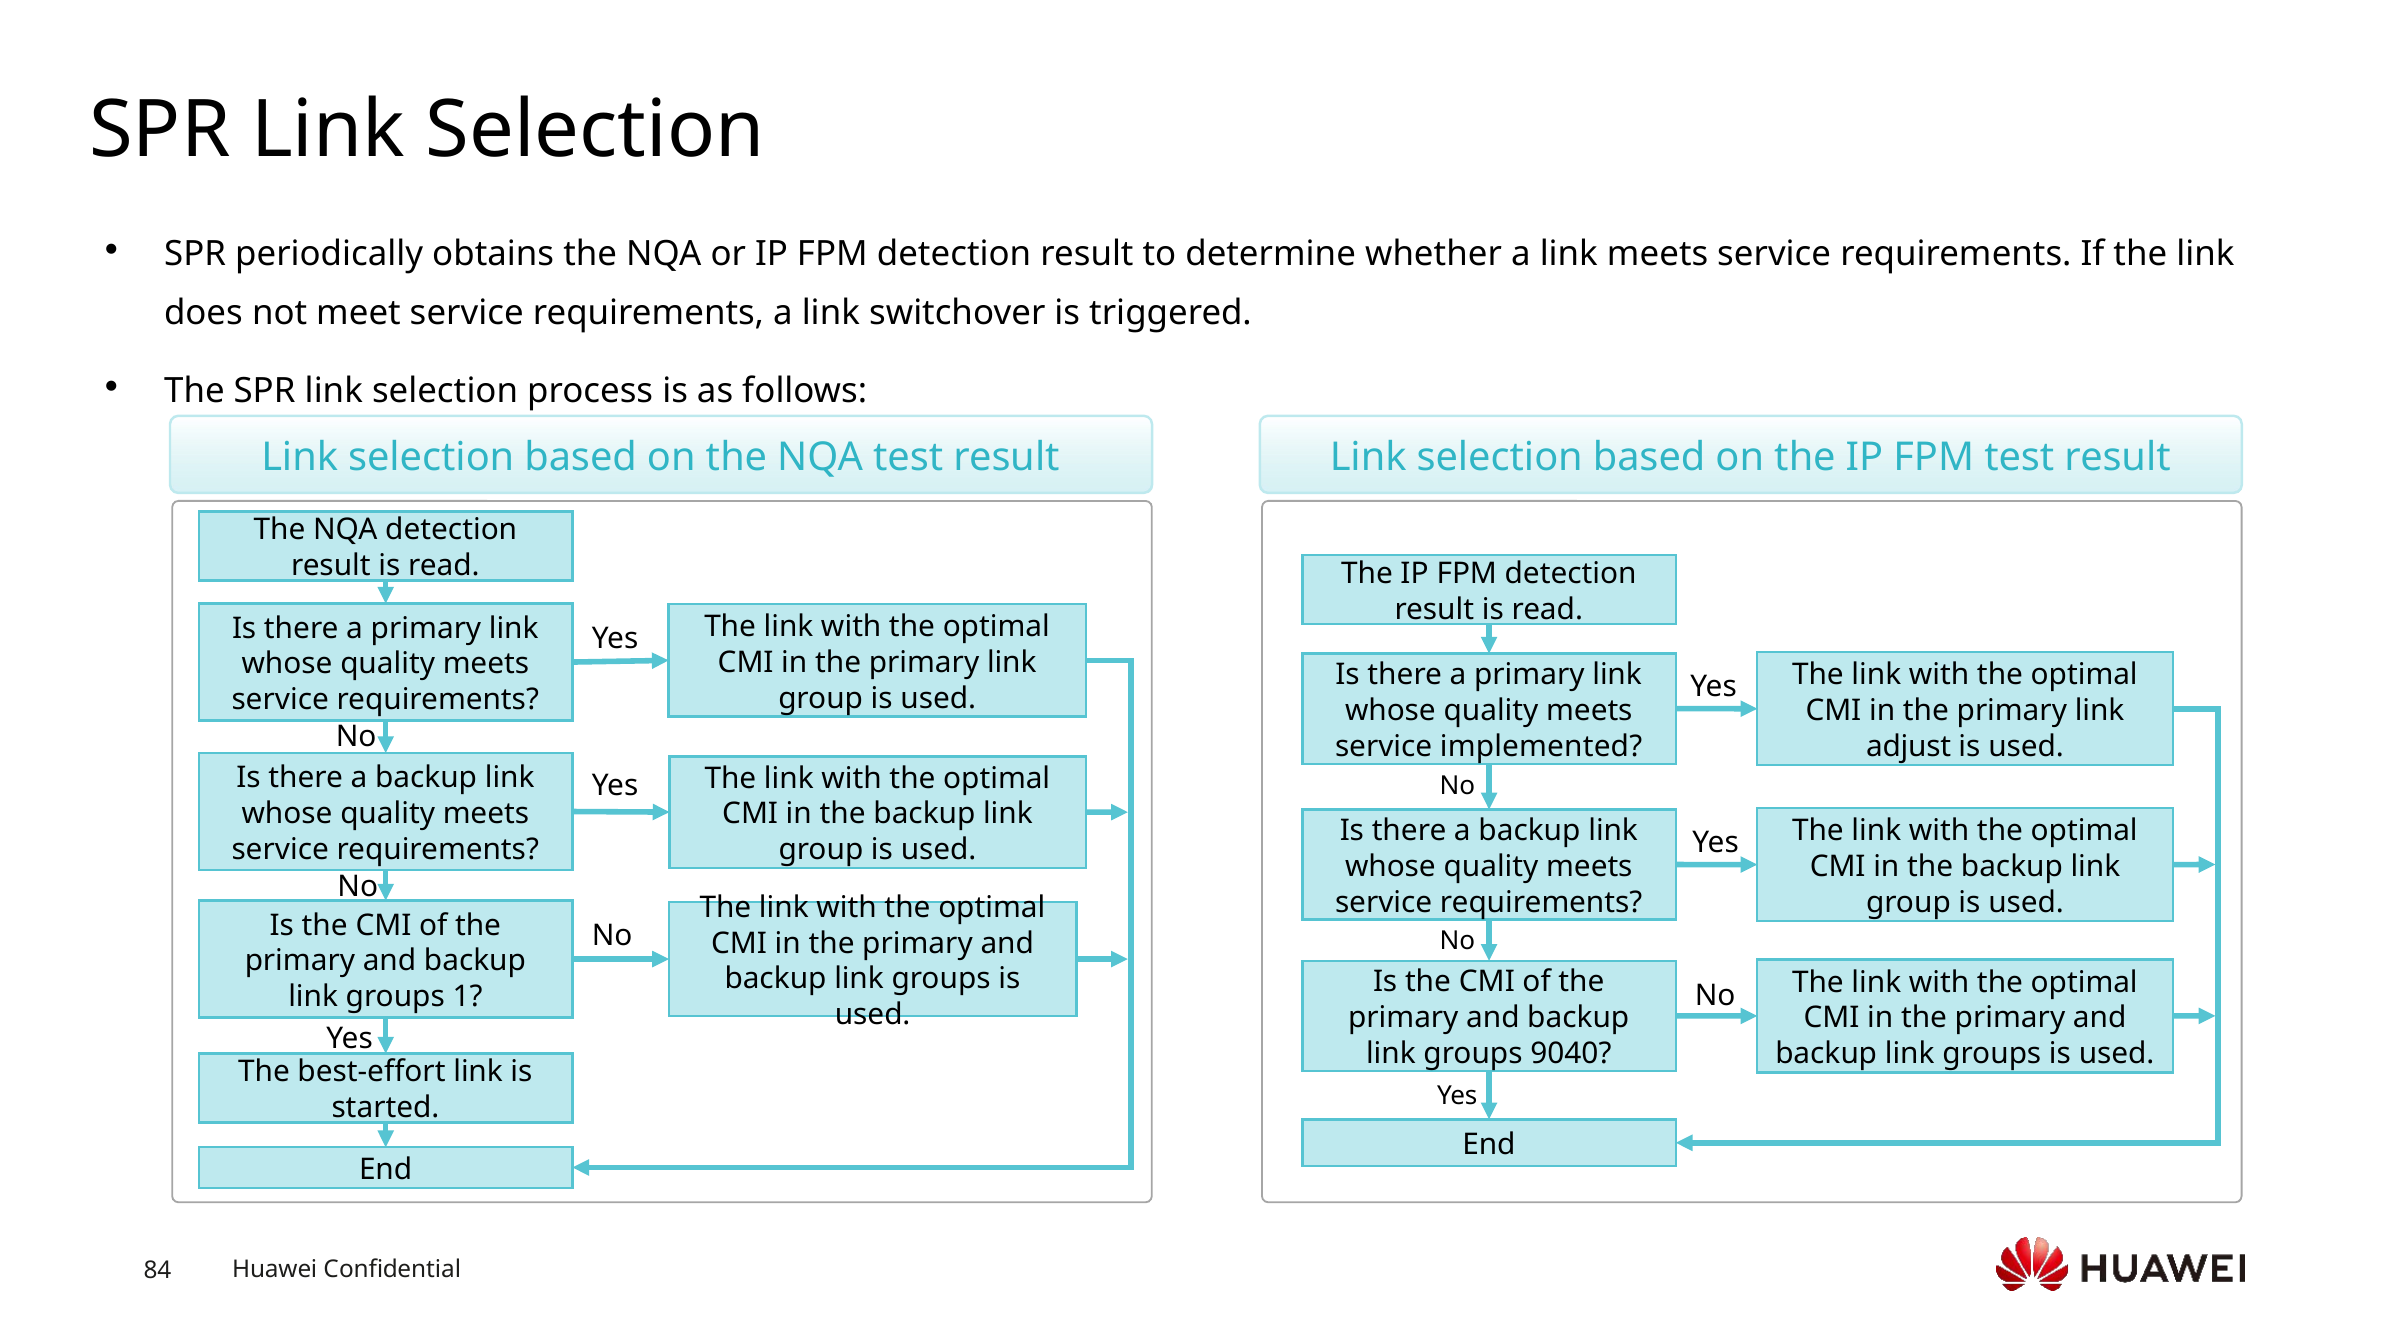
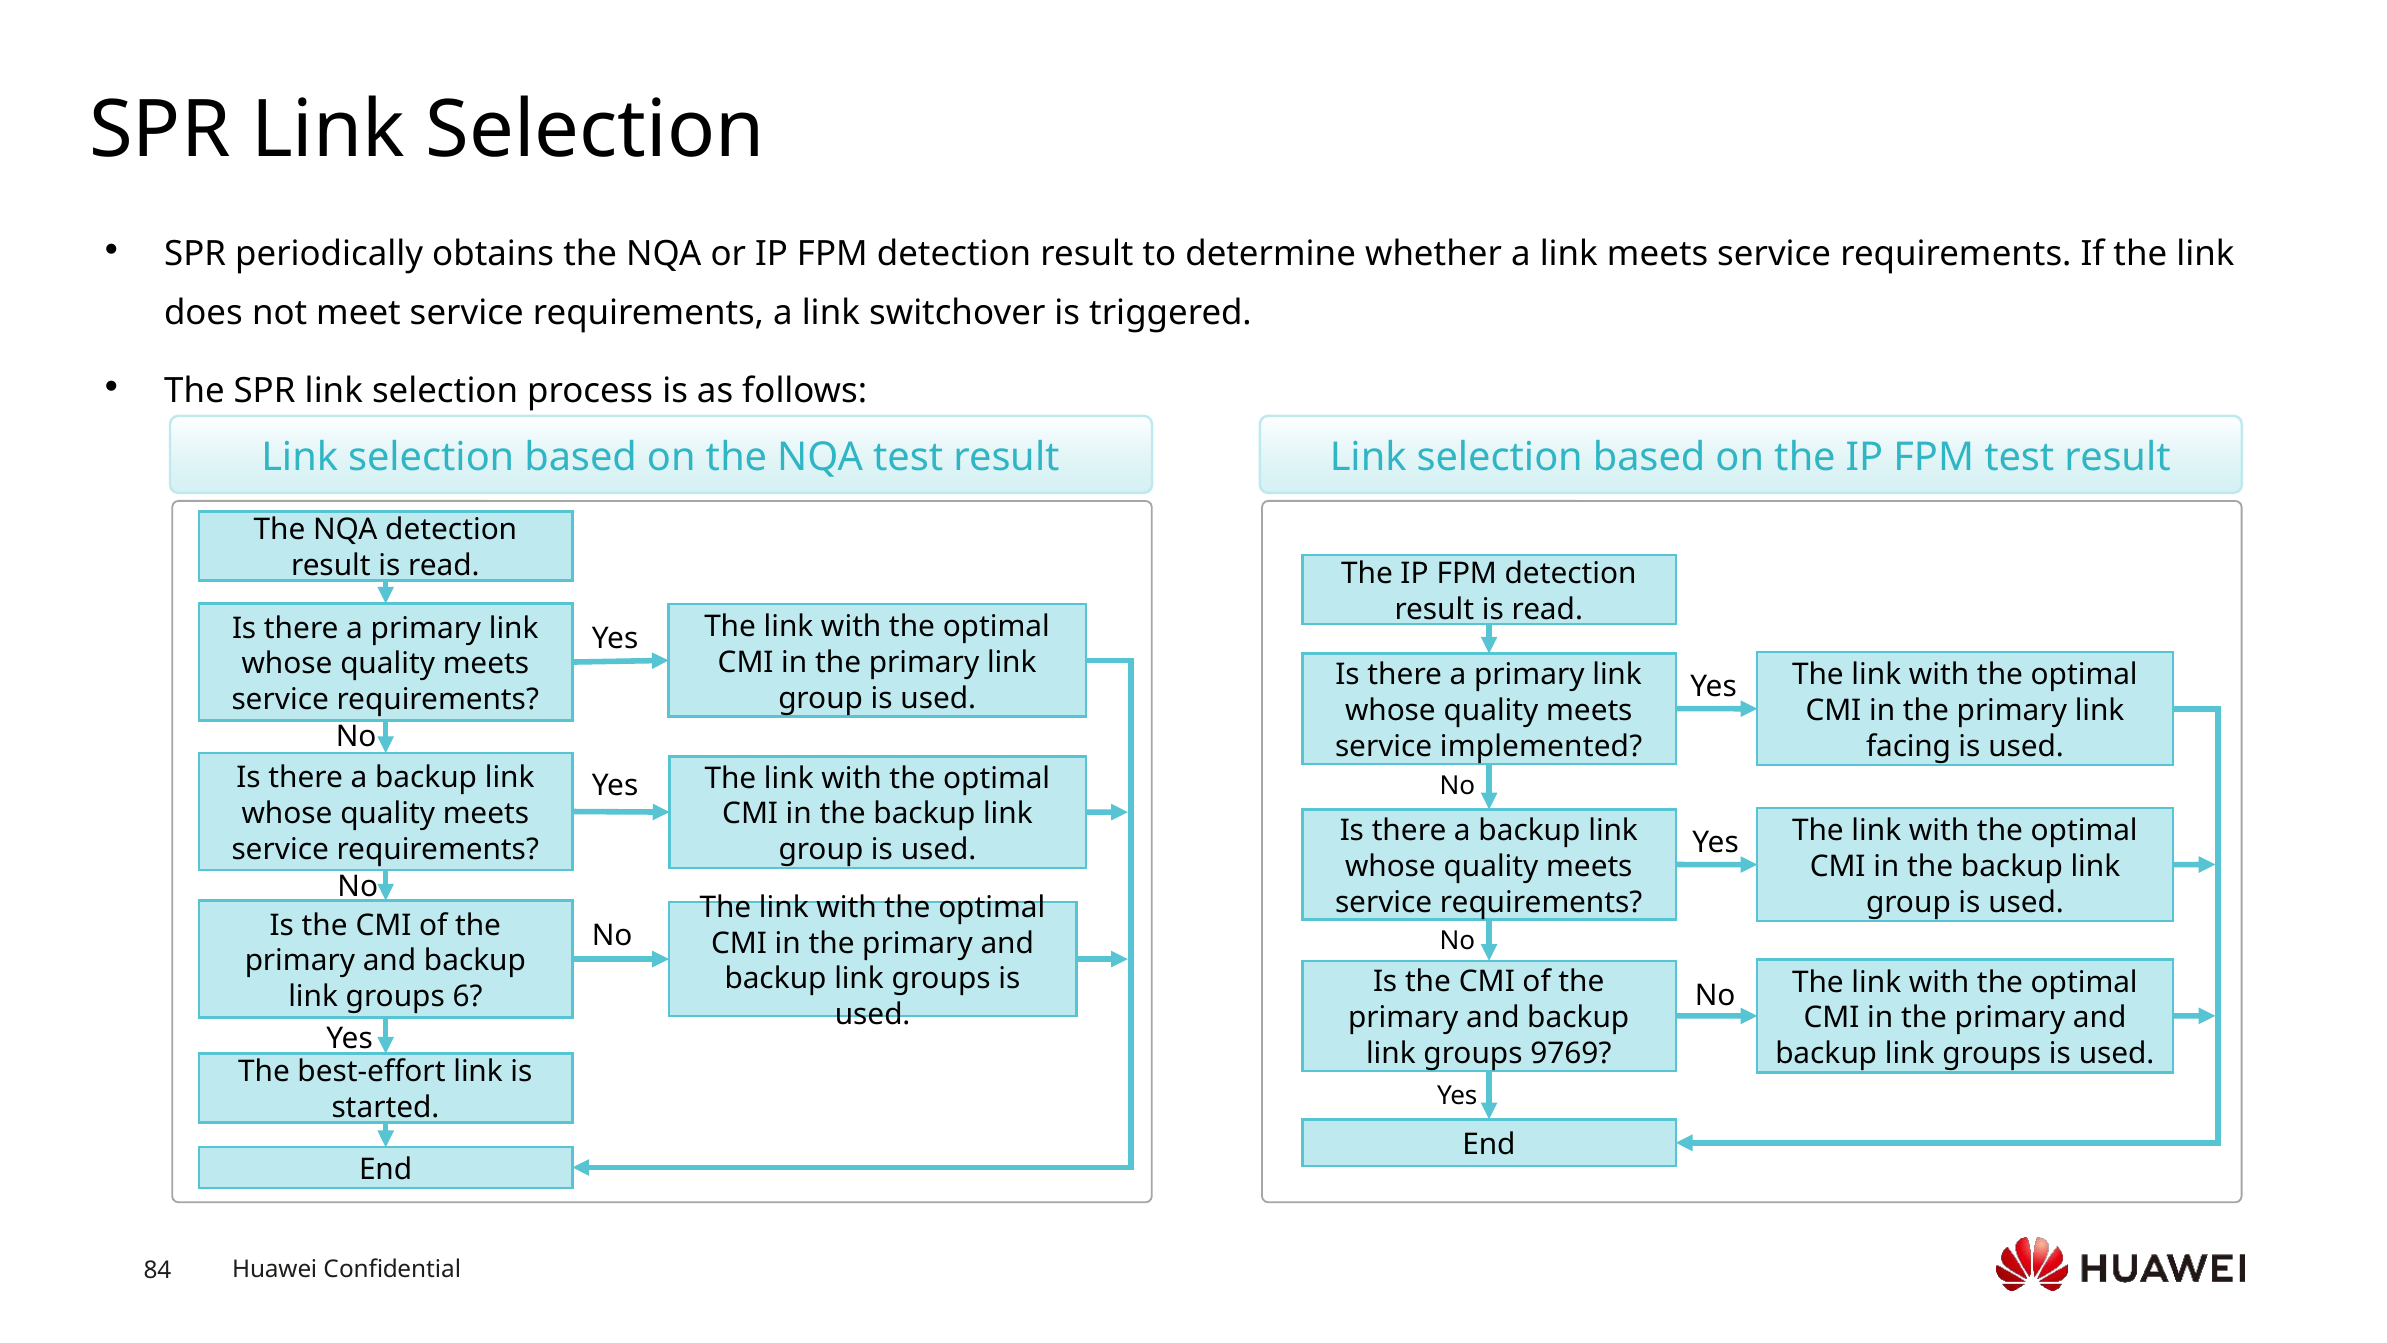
adjust: adjust -> facing (1909, 746)
1: 1 -> 6 (468, 997)
9040: 9040 -> 9769 (1571, 1054)
